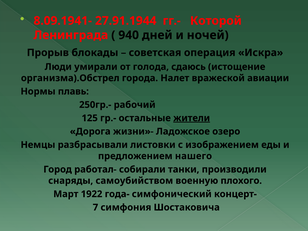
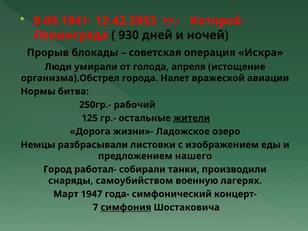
27.91.1944: 27.91.1944 -> 12.42.3953 (126, 21)
940: 940 -> 930 (129, 35)
сдаюсь: сдаюсь -> апреля (189, 67)
плавь: плавь -> битва (73, 91)
плохого: плохого -> лагерях (241, 181)
1922: 1922 -> 1947 (92, 194)
симфония underline: none -> present (126, 207)
